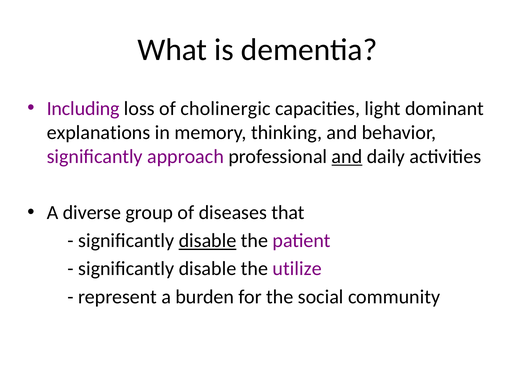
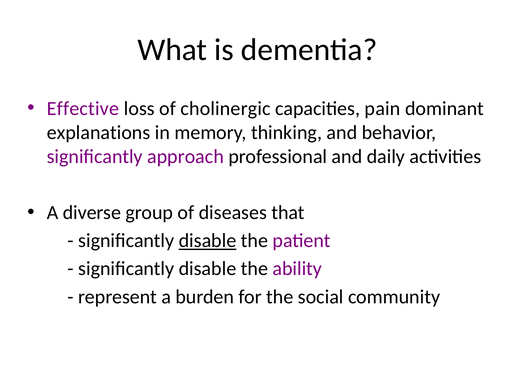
Including: Including -> Effective (83, 109)
light: light -> pain (383, 109)
and underline: present -> none (347, 157)
utilize: utilize -> ability (297, 269)
